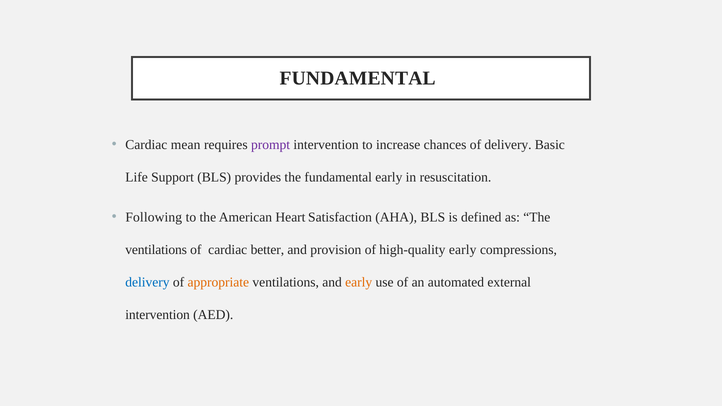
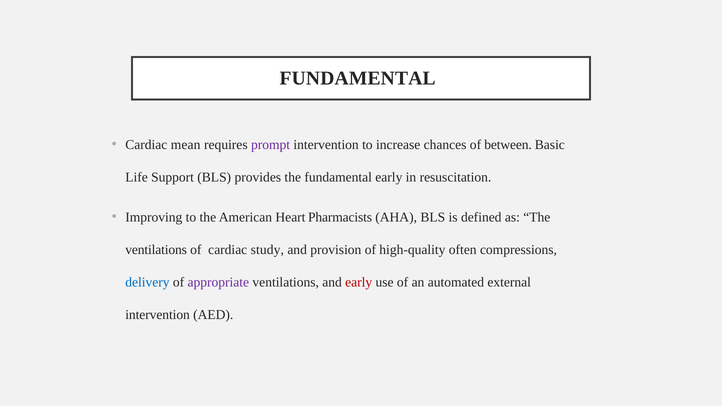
of delivery: delivery -> between (508, 145)
Following: Following -> Improving (154, 217)
Satisfaction: Satisfaction -> Pharmacists (340, 217)
better: better -> study (267, 250)
high-quality early: early -> often (463, 250)
appropriate colour: orange -> purple (218, 282)
early colour: orange -> red (359, 282)
